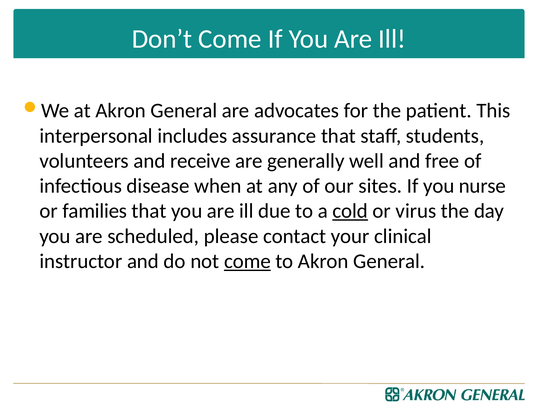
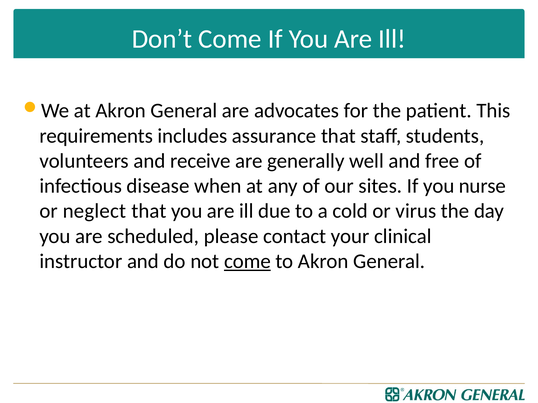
interpersonal: interpersonal -> requirements (96, 136)
families: families -> neglect (95, 211)
cold underline: present -> none (350, 211)
